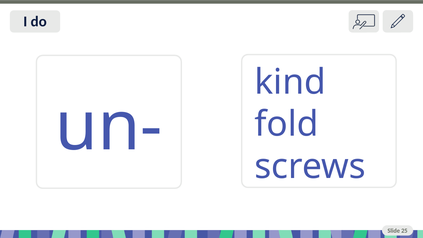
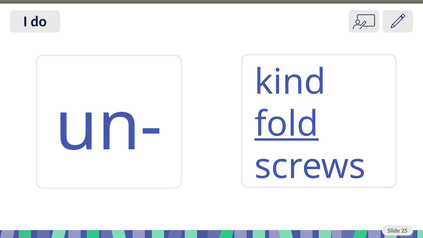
fold underline: none -> present (287, 124)
